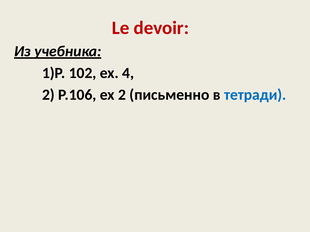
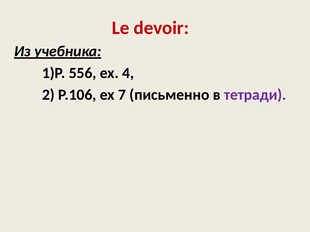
102: 102 -> 556 (83, 73)
ex 2: 2 -> 7 (122, 95)
тетради colour: blue -> purple (255, 95)
